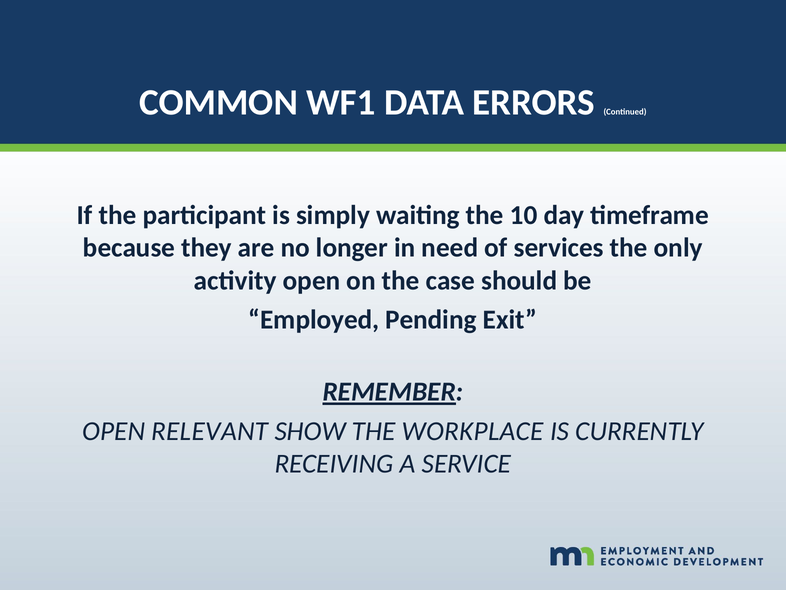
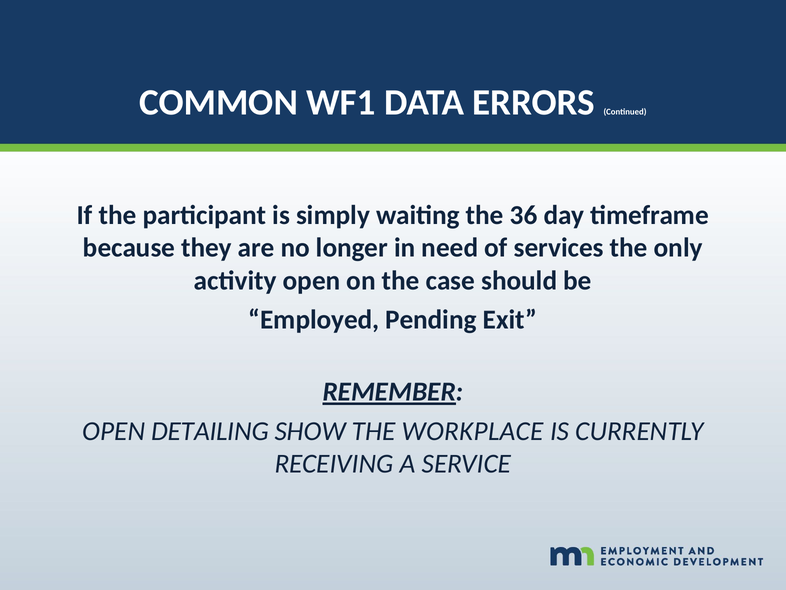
10: 10 -> 36 (524, 215)
RELEVANT: RELEVANT -> DETAILING (210, 431)
